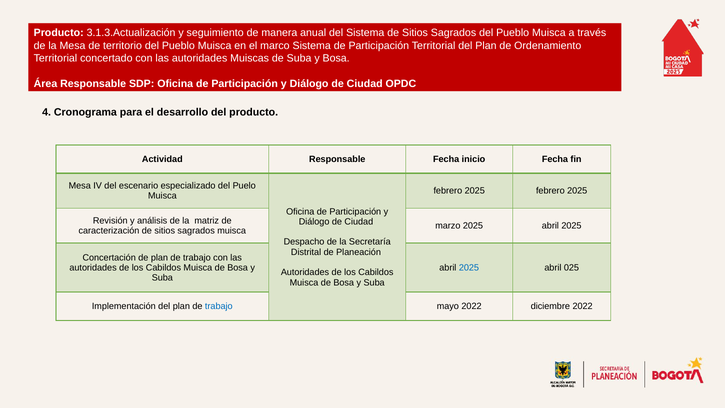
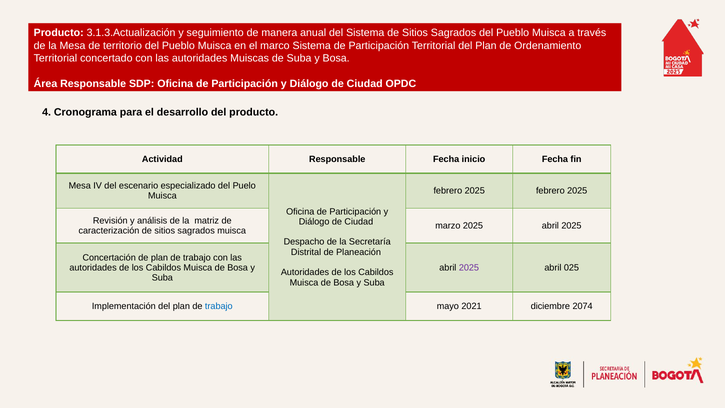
2025 colour: blue -> purple (469, 268)
mayo 2022: 2022 -> 2021 (472, 306)
diciembre 2022: 2022 -> 2074 (583, 306)
